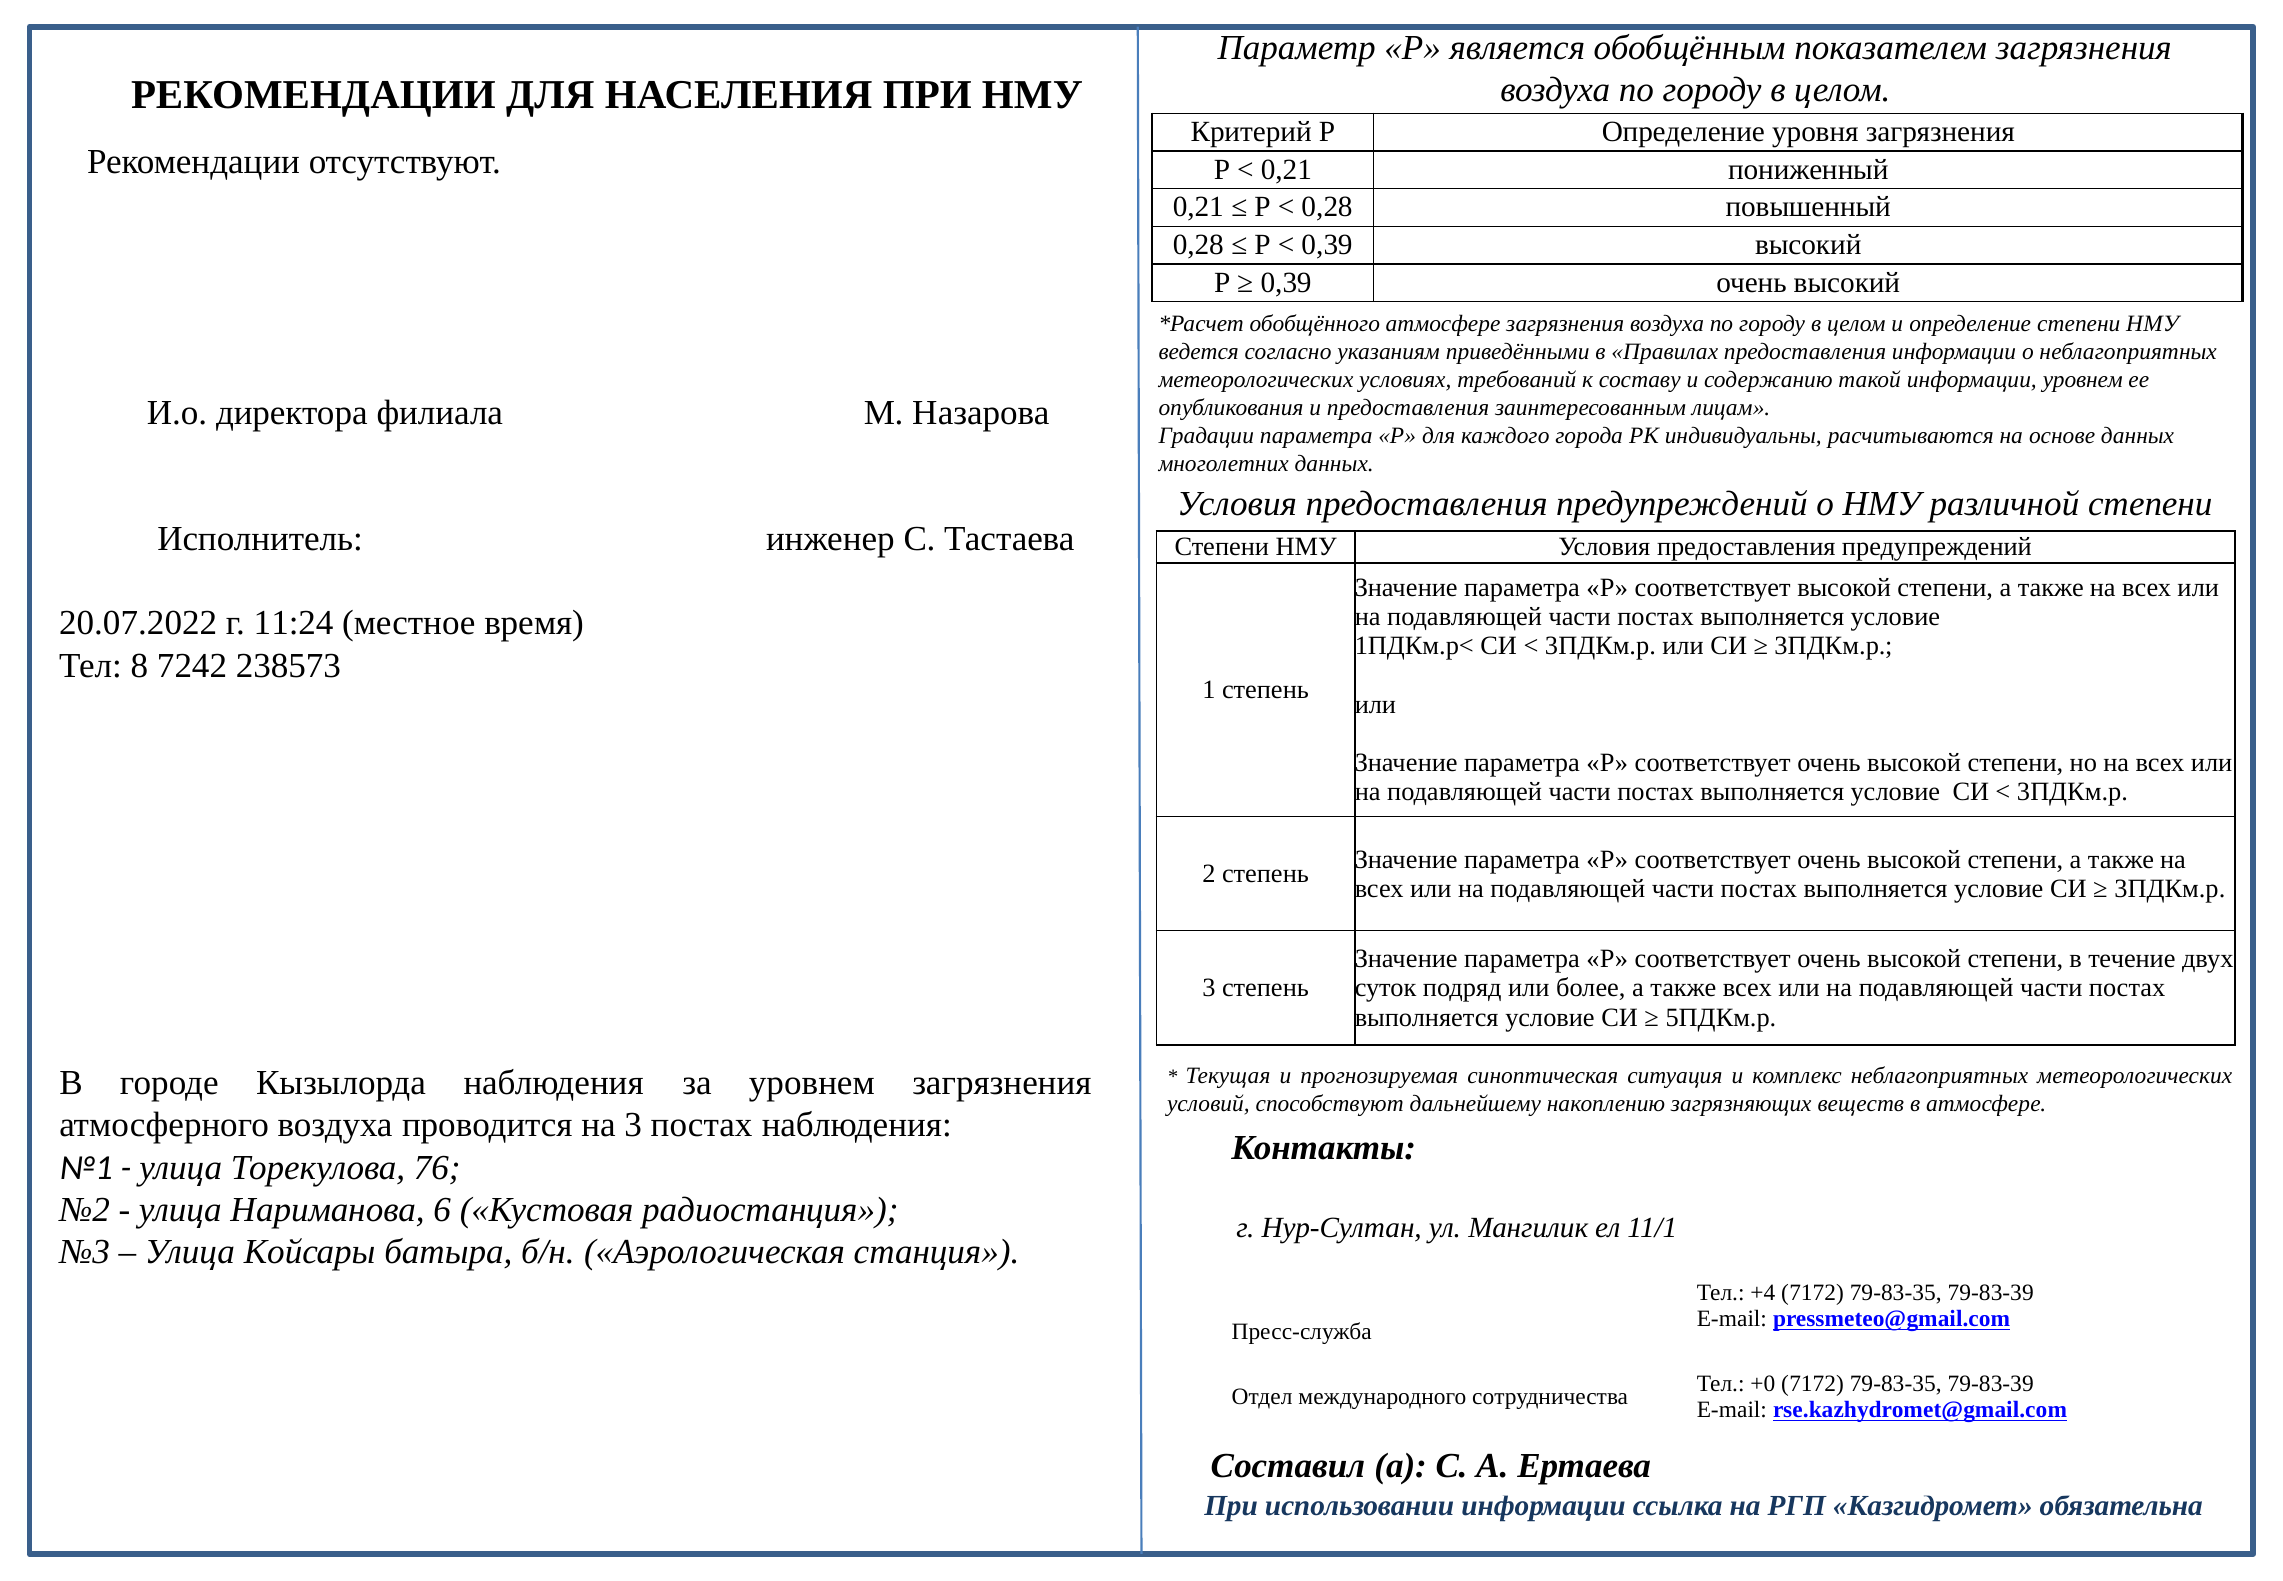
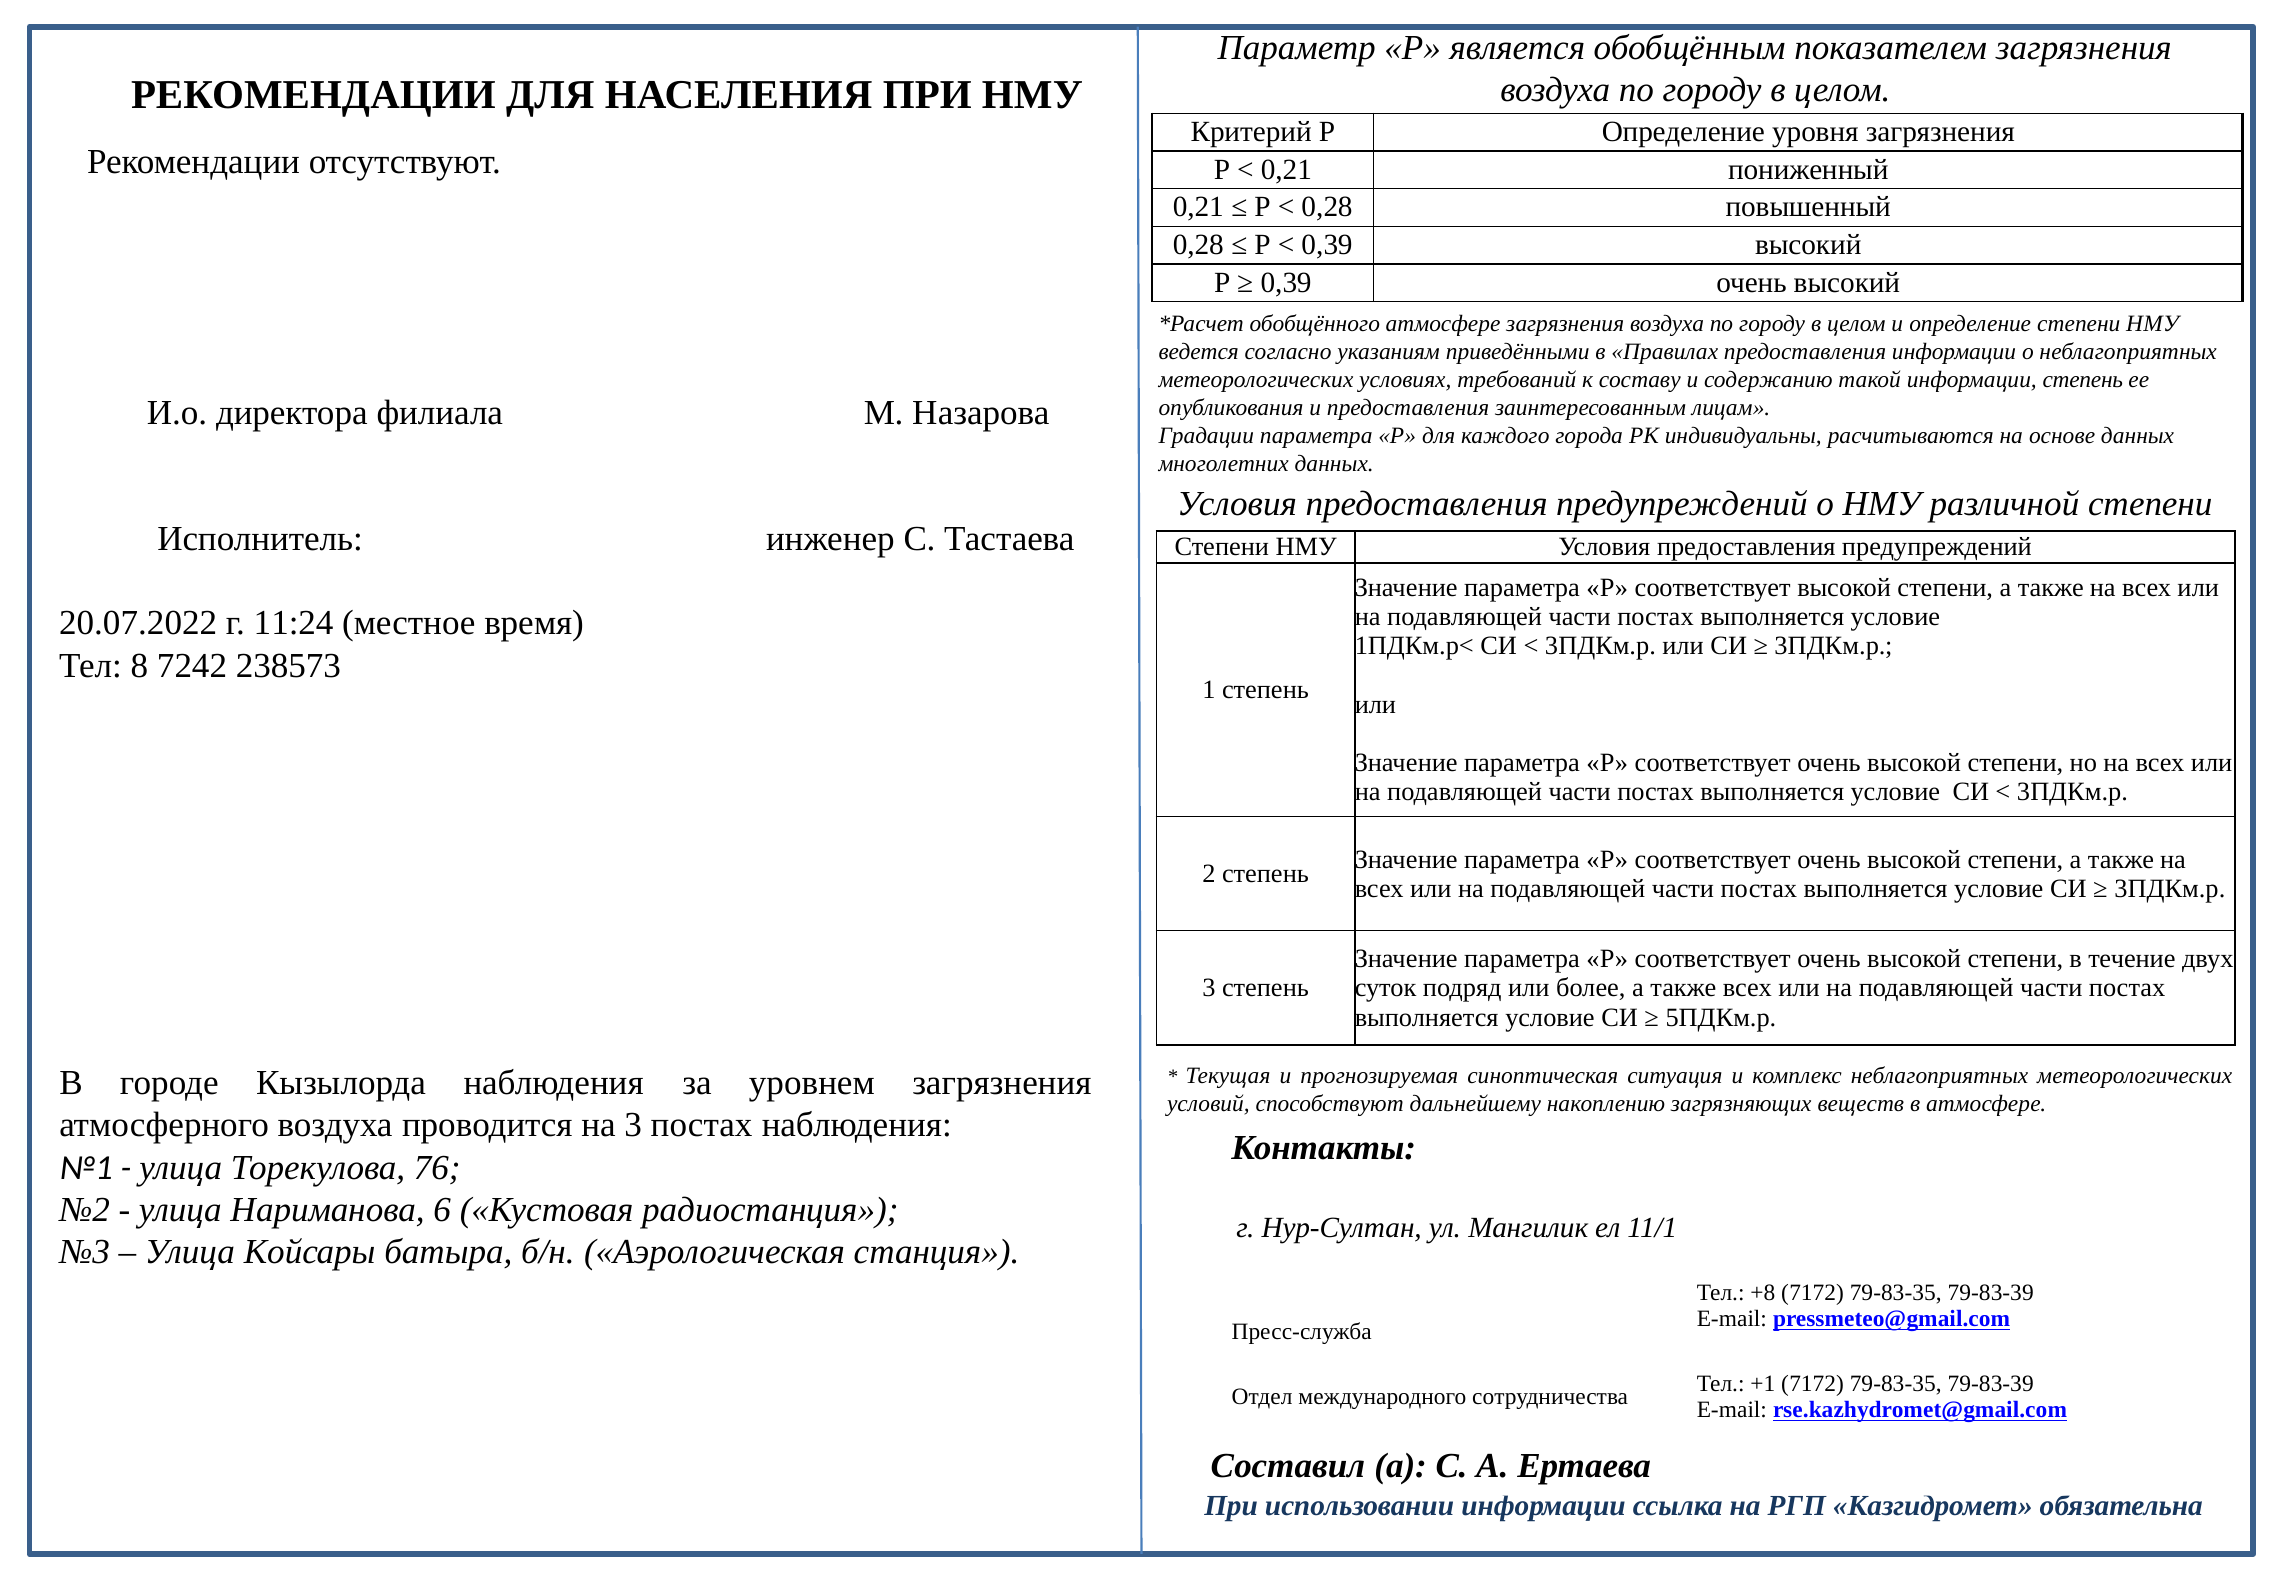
информации уровнем: уровнем -> степень (2083, 380)
+4: +4 -> +8 (1763, 1292)
+0: +0 -> +1 (1763, 1384)
